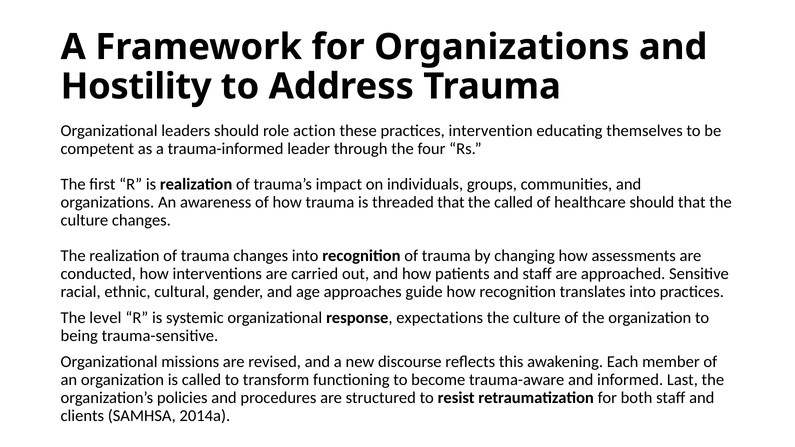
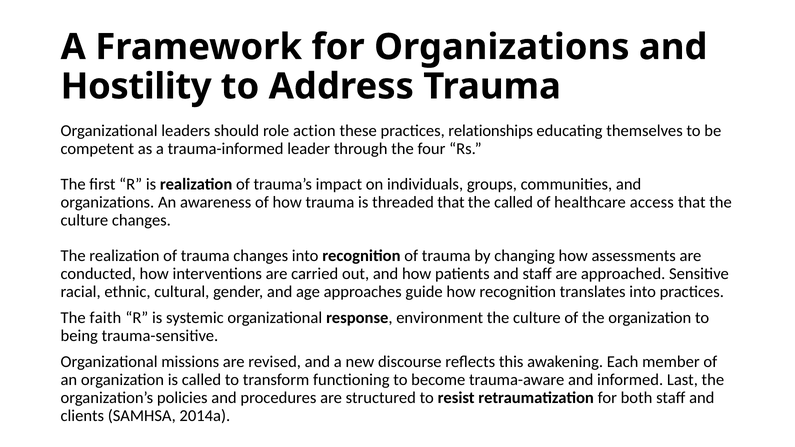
intervention: intervention -> relationships (491, 131)
healthcare should: should -> access (652, 202)
level: level -> faith (105, 318)
expectations: expectations -> environment (440, 318)
